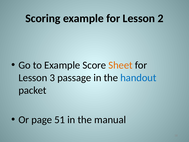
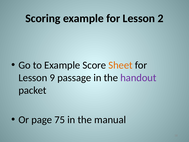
3: 3 -> 9 (52, 78)
handout colour: blue -> purple (138, 78)
51: 51 -> 75 (60, 120)
